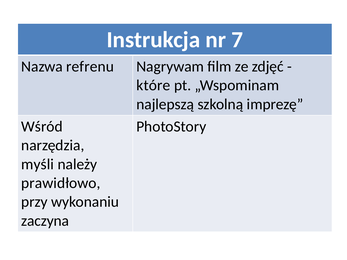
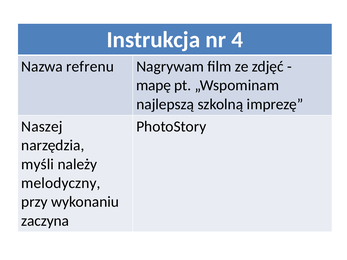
7: 7 -> 4 (237, 40)
które: które -> mapę (154, 85)
Wśród: Wśród -> Naszej (42, 127)
prawidłowo: prawidłowo -> melodyczny (61, 183)
